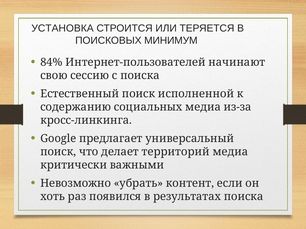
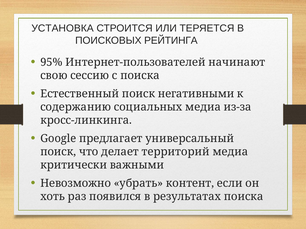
МИНИМУМ: МИНИМУМ -> РЕЙТИНГА (171, 40)
84%: 84% -> 95% (51, 62)
исполненной: исполненной -> негативными (196, 94)
